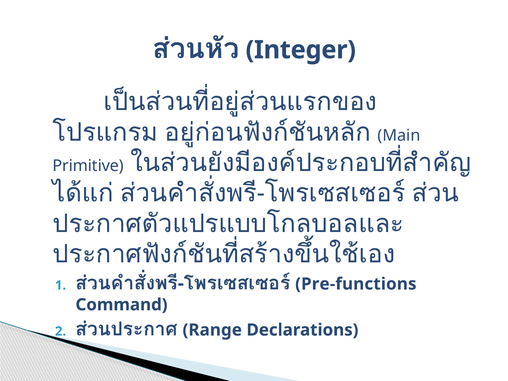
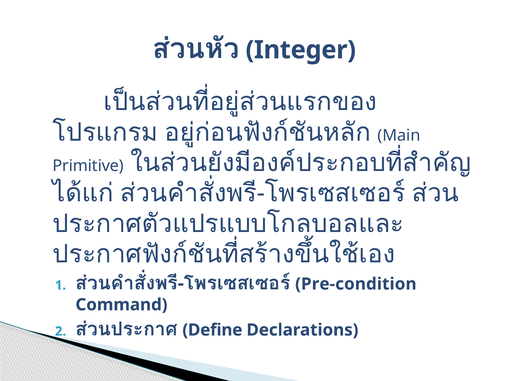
Pre-functions: Pre-functions -> Pre-condition (356, 284)
Range: Range -> Define (212, 330)
